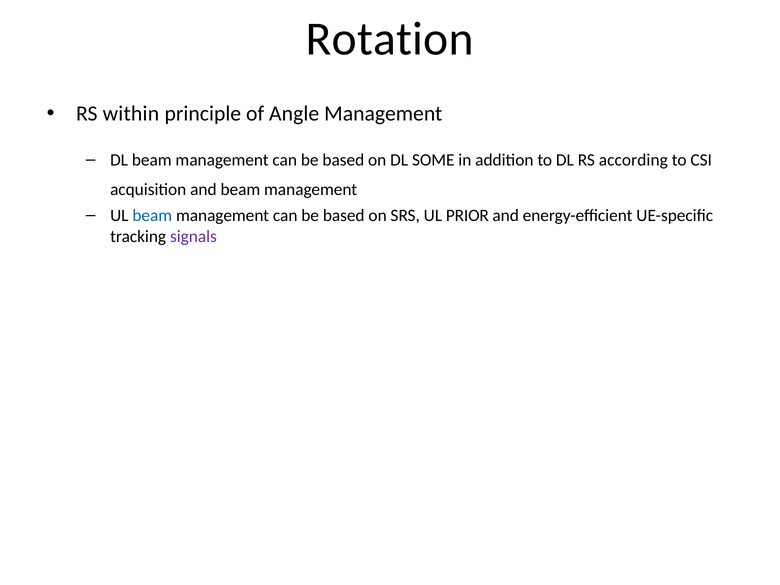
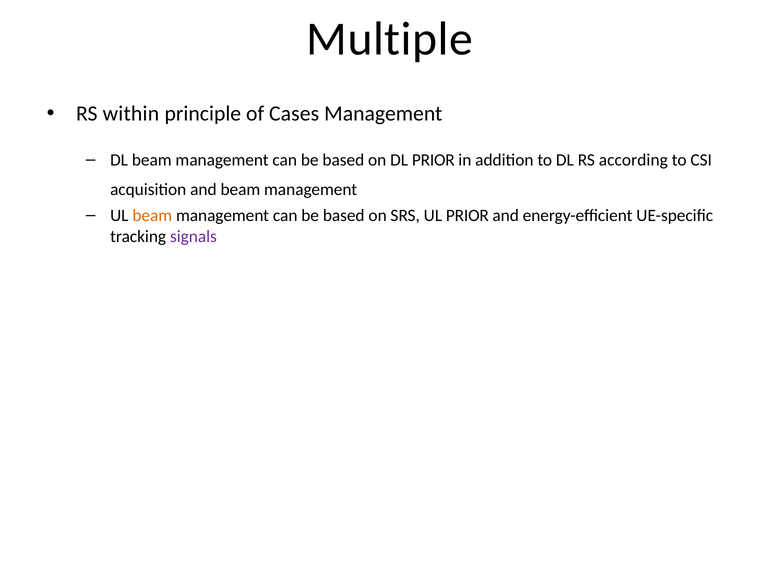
Rotation: Rotation -> Multiple (390, 39)
Angle: Angle -> Cases (294, 114)
DL SOME: SOME -> PRIOR (433, 160)
beam colour: blue -> orange (152, 216)
